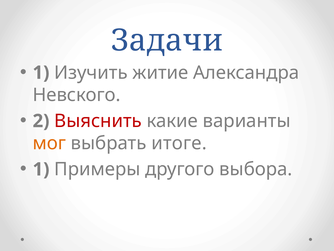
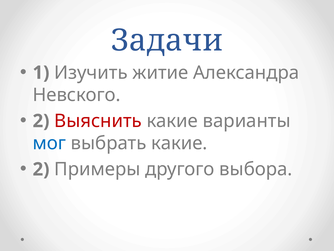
мог colour: orange -> blue (49, 143)
выбрать итоге: итоге -> какие (179, 143)
1: 1 -> 2 (41, 169)
